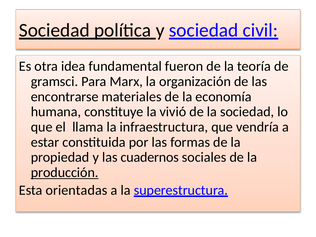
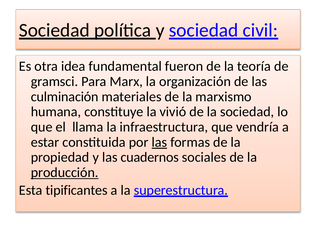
encontrarse: encontrarse -> culminación (65, 97)
economía: economía -> marxismo (224, 97)
las underline: none -> present (159, 142)
orientadas: orientadas -> tipificantes (77, 190)
